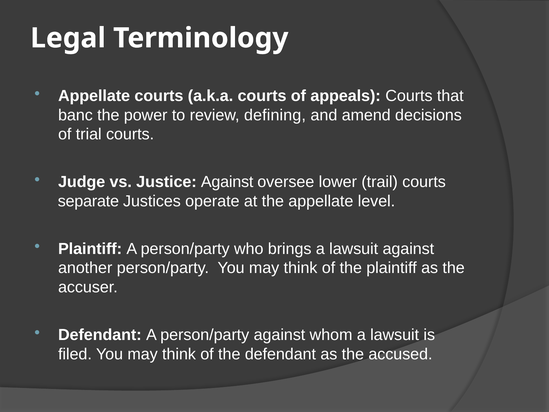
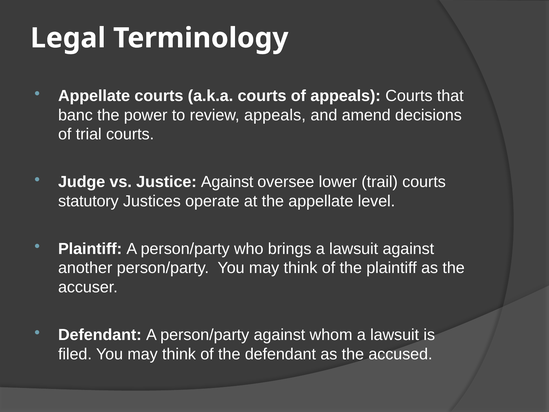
review defining: defining -> appeals (275, 115)
separate: separate -> statutory (88, 201)
